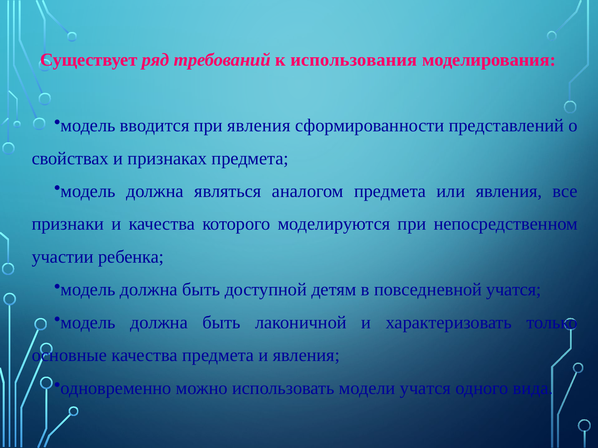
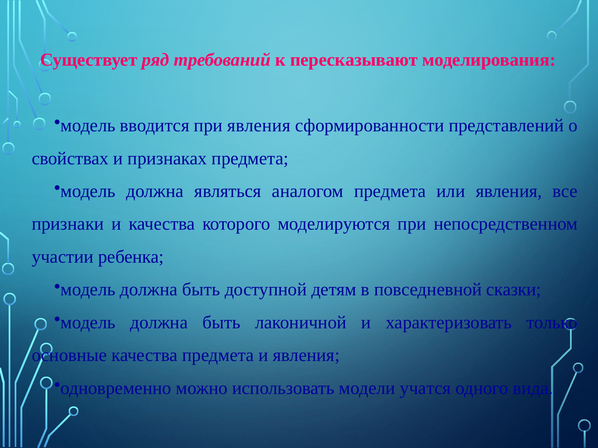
использования: использования -> пересказывают (354, 60)
повседневной учатся: учатся -> сказки (514, 290)
